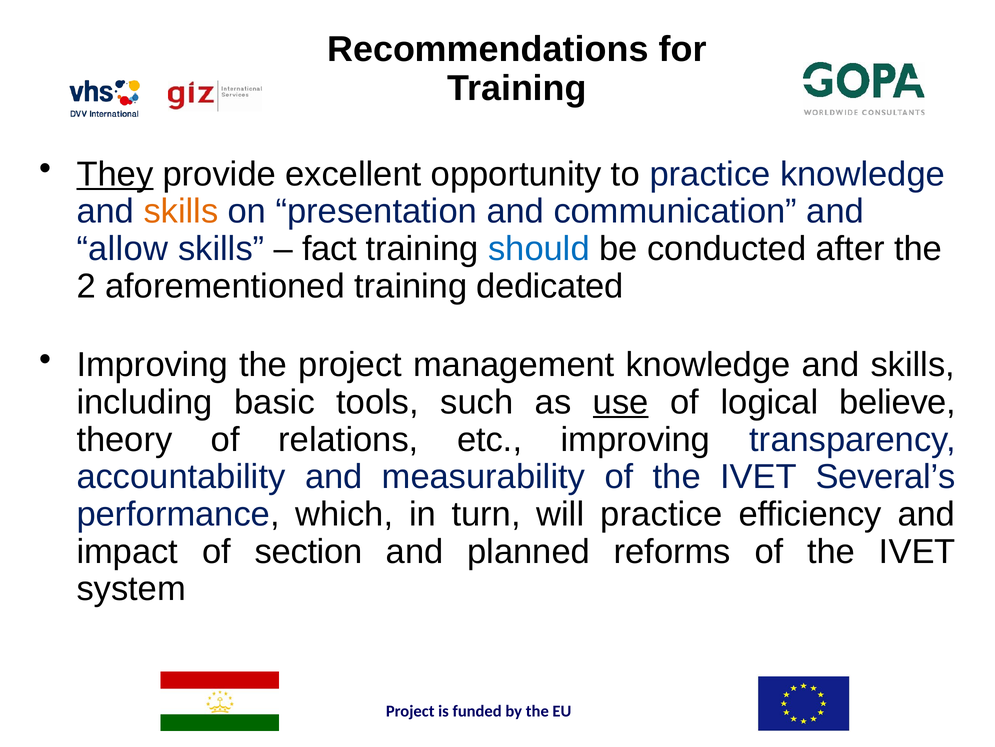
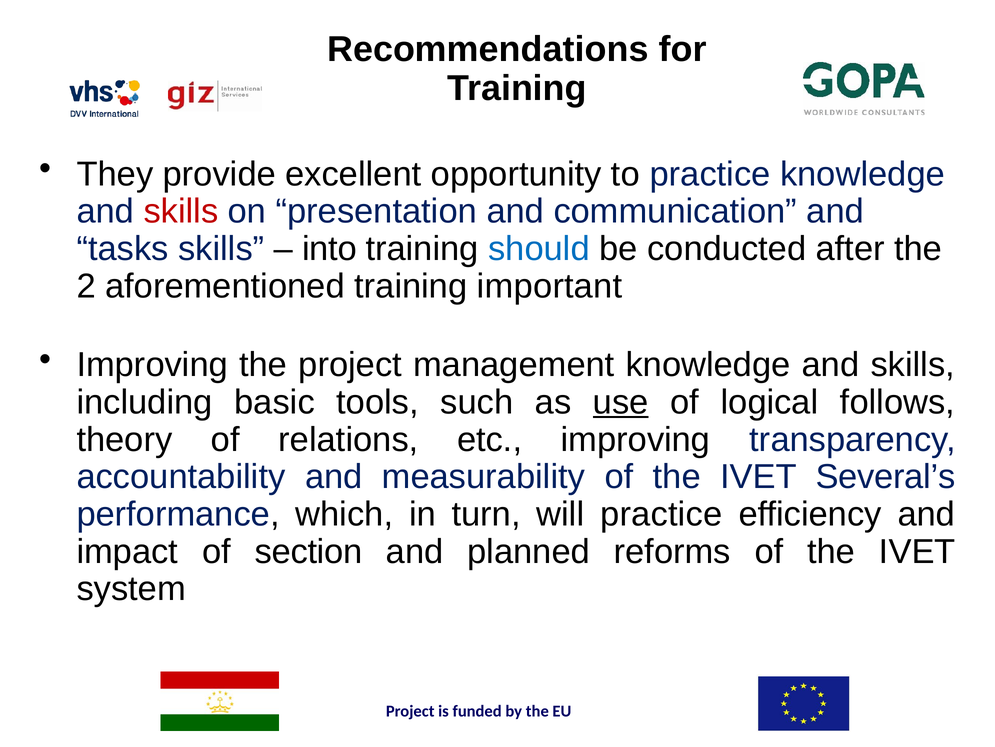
They underline: present -> none (115, 174)
skills colour: orange -> red (181, 211)
allow: allow -> tasks (123, 249)
fact: fact -> into (329, 249)
dedicated: dedicated -> important (550, 286)
believe: believe -> follows (897, 402)
